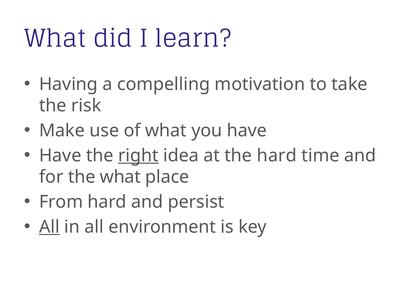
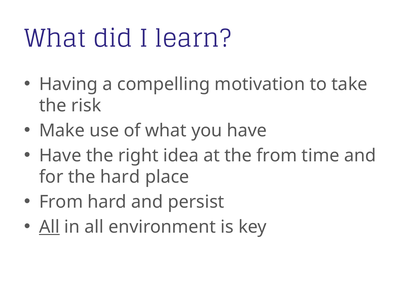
right underline: present -> none (138, 155)
the hard: hard -> from (277, 155)
the what: what -> hard (120, 177)
